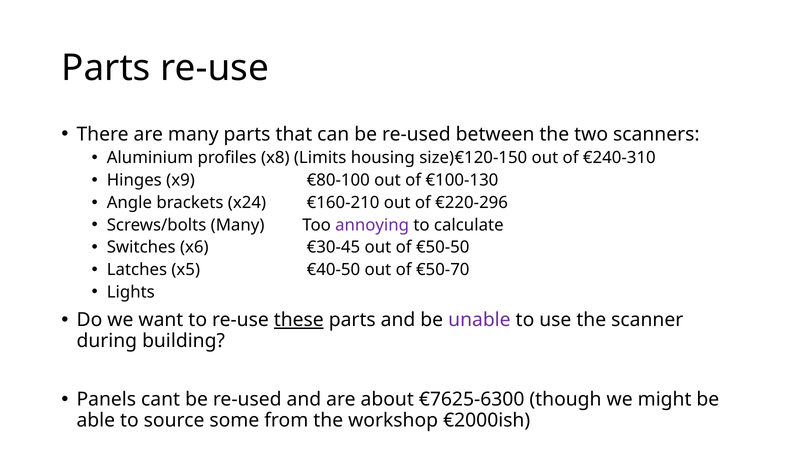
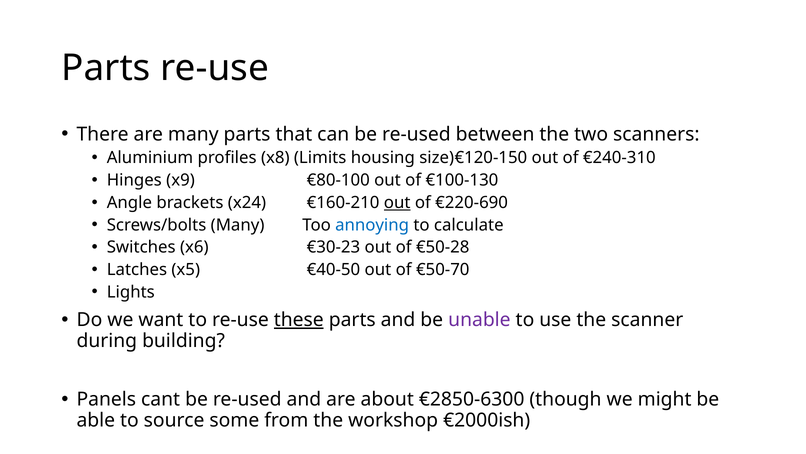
out underline: none -> present (397, 202)
€220-296: €220-296 -> €220-690 (472, 202)
annoying colour: purple -> blue (372, 225)
€30-45: €30-45 -> €30-23 (333, 247)
€50-50: €50-50 -> €50-28 (443, 247)
€7625-6300: €7625-6300 -> €2850-6300 (472, 399)
